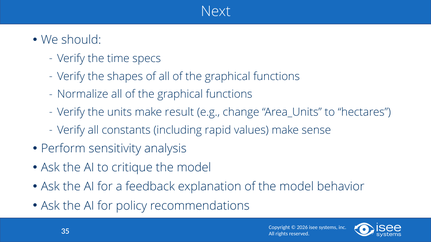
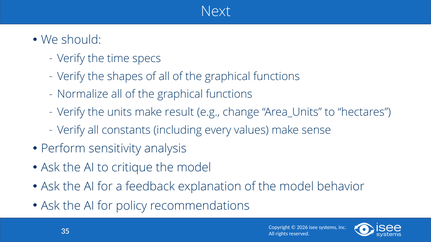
rapid: rapid -> every (218, 130)
